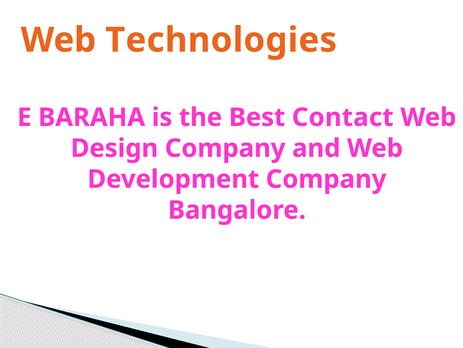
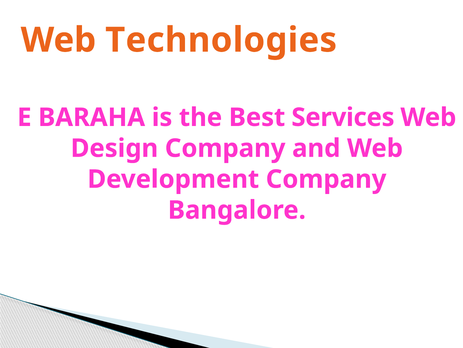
Contact: Contact -> Services (343, 117)
